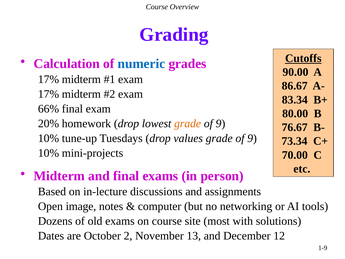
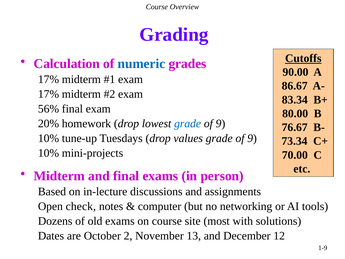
66%: 66% -> 56% (48, 109)
grade colour: orange -> blue (188, 123)
image: image -> check (81, 206)
